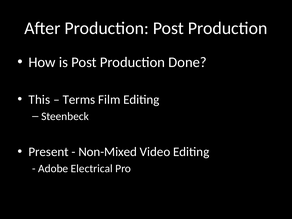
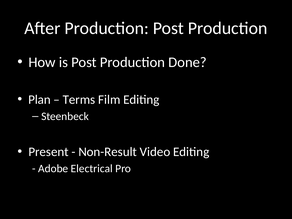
This: This -> Plan (39, 100)
Non-Mixed: Non-Mixed -> Non-Result (108, 152)
